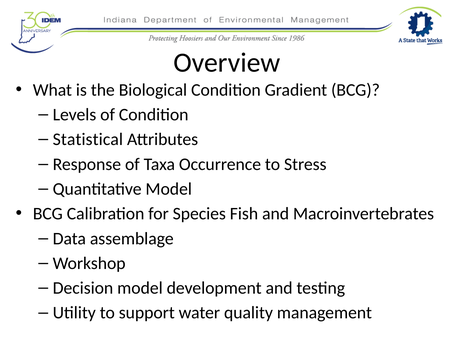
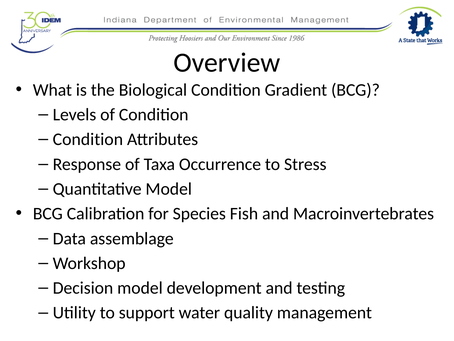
Statistical: Statistical -> Condition (88, 139)
